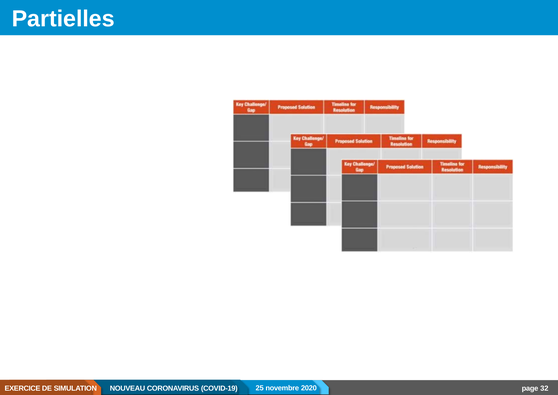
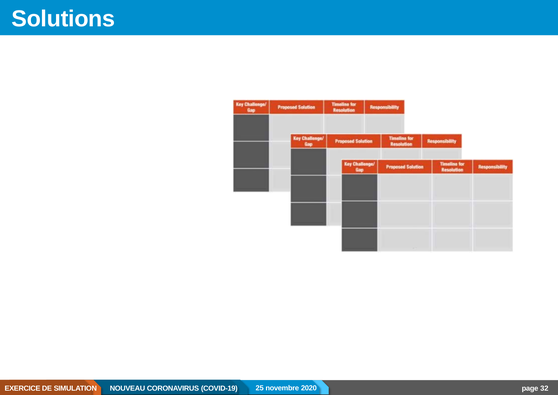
Partielles: Partielles -> Solutions (63, 19)
